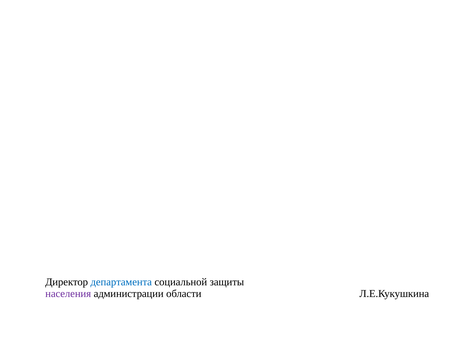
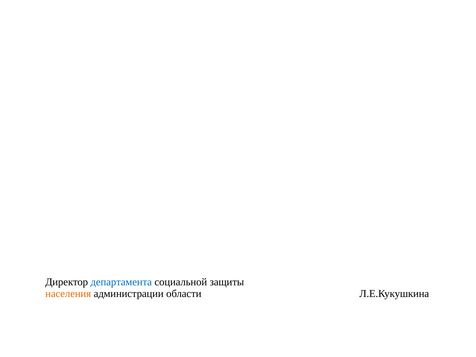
населения colour: purple -> orange (68, 294)
